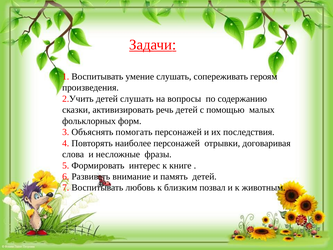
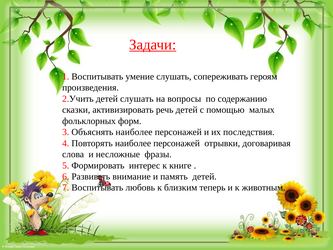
Объяснять помогать: помогать -> наиболее (134, 132)
позвал: позвал -> теперь (212, 188)
